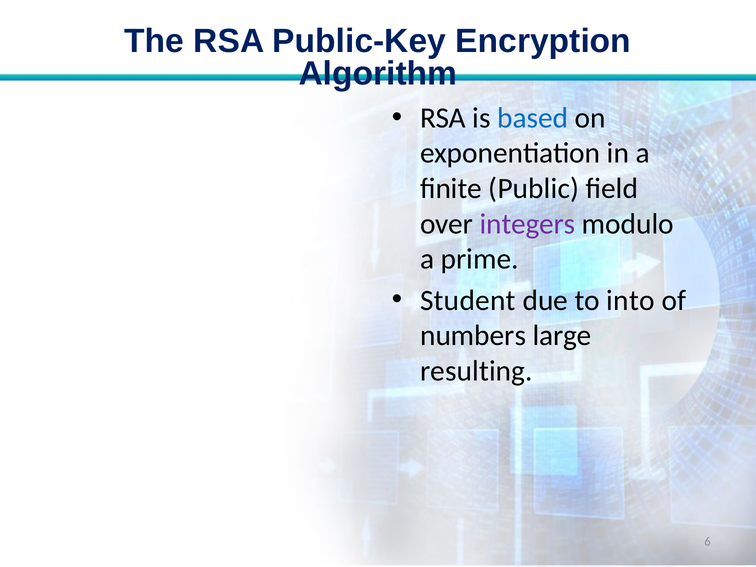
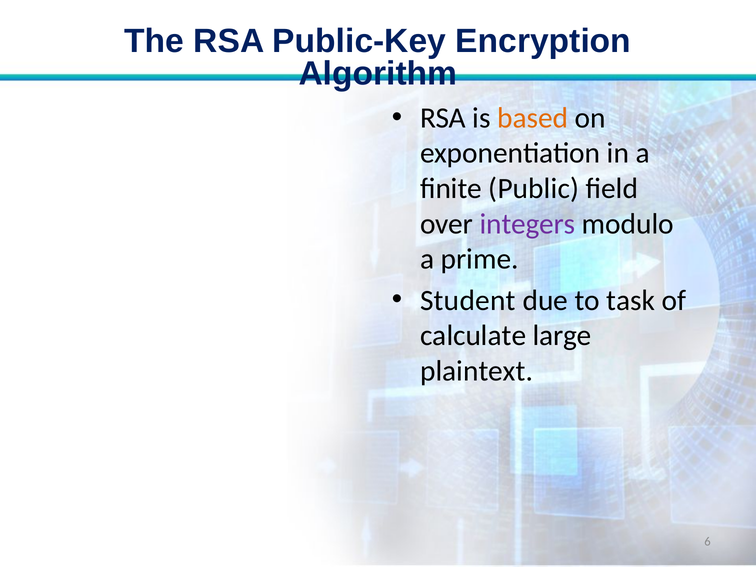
based colour: blue -> orange (533, 118)
into: into -> task (631, 300)
numbers: numbers -> calculate (473, 336)
resulting: resulting -> plaintext (477, 371)
